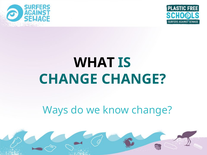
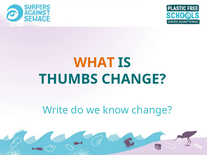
WHAT colour: black -> orange (94, 63)
CHANGE: CHANGE -> THUMBS (68, 79)
Ways: Ways -> Write (55, 110)
